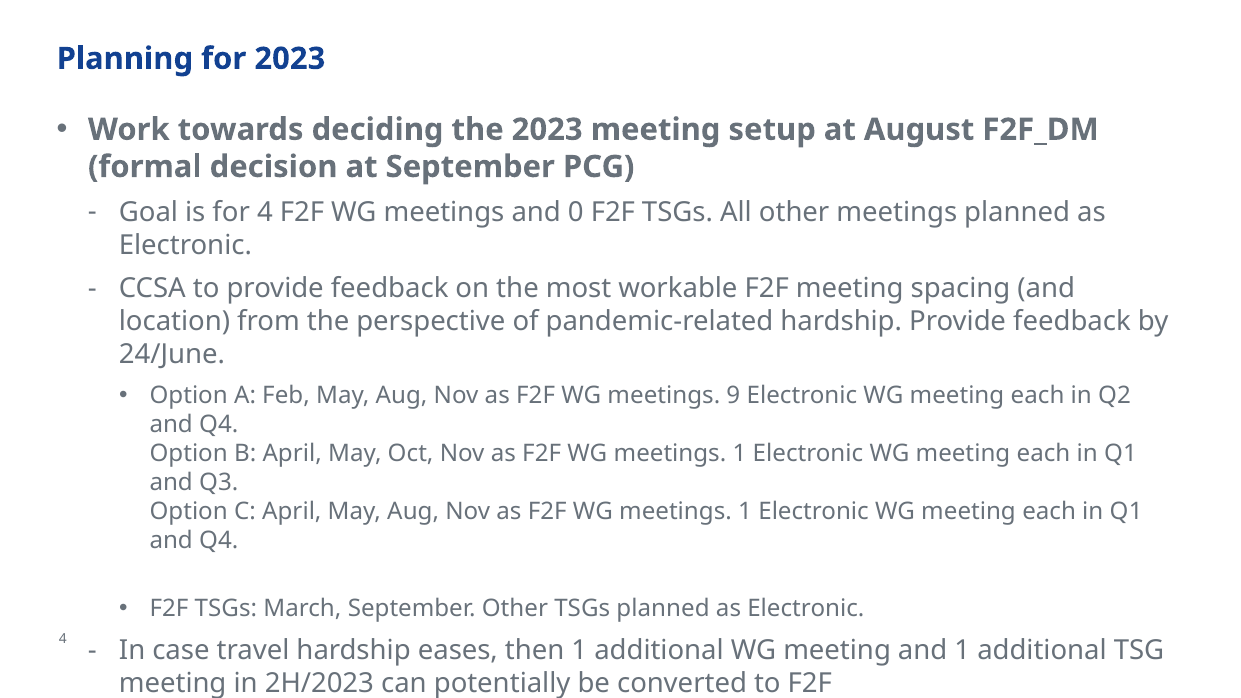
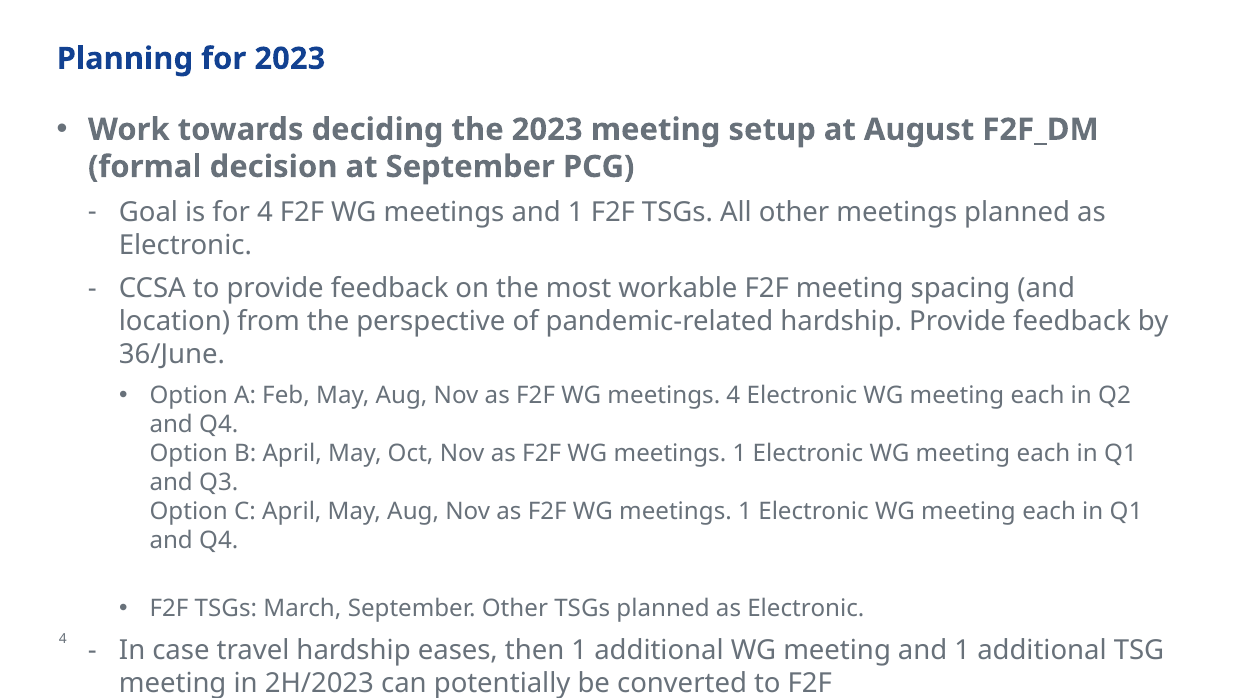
meetings and 0: 0 -> 1 (576, 212)
24/June: 24/June -> 36/June (172, 355)
meetings 9: 9 -> 4 (733, 396)
